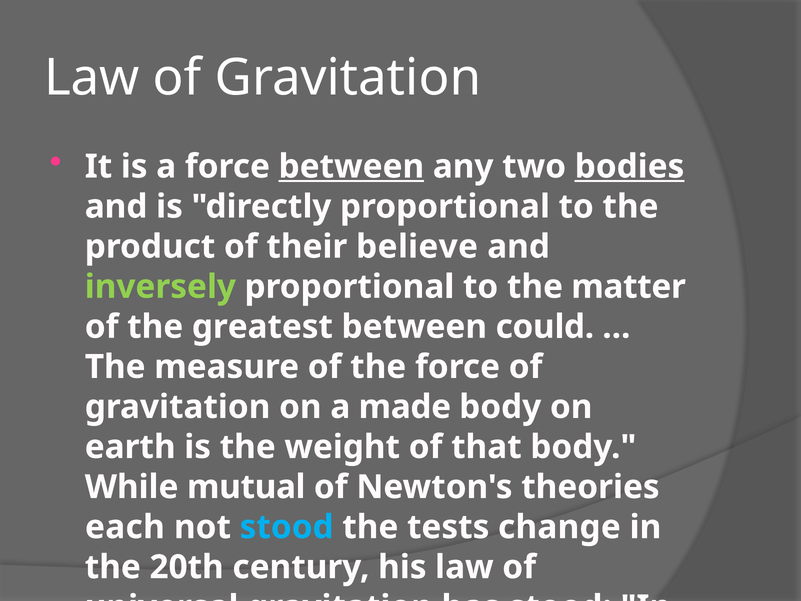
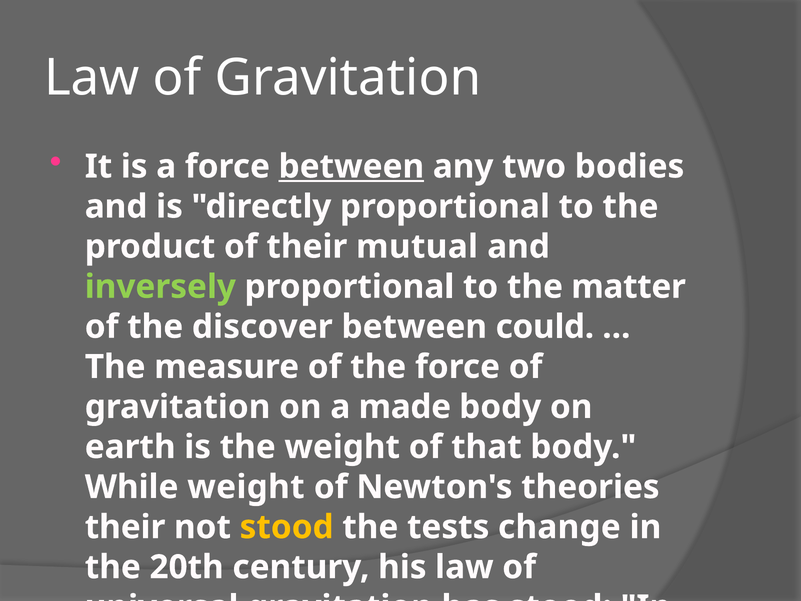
bodies underline: present -> none (630, 166)
believe: believe -> mutual (417, 247)
greatest: greatest -> discover (262, 327)
While mutual: mutual -> weight (246, 487)
each: each -> their (125, 527)
stood colour: light blue -> yellow (287, 527)
